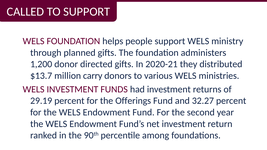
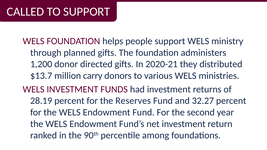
29.19: 29.19 -> 28.19 (41, 101)
Offerings: Offerings -> Reserves (133, 101)
